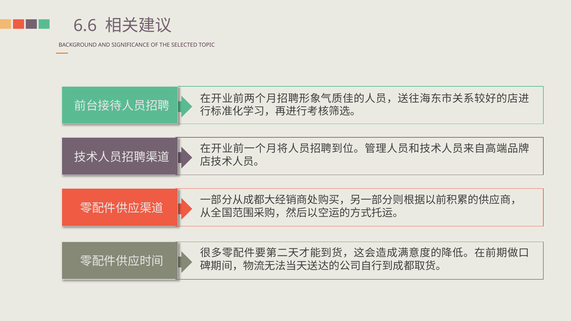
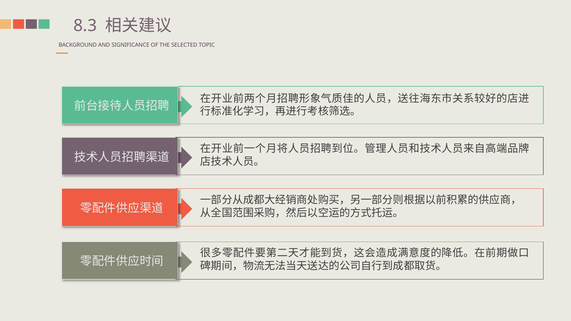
6.6: 6.6 -> 8.3 (85, 26)
